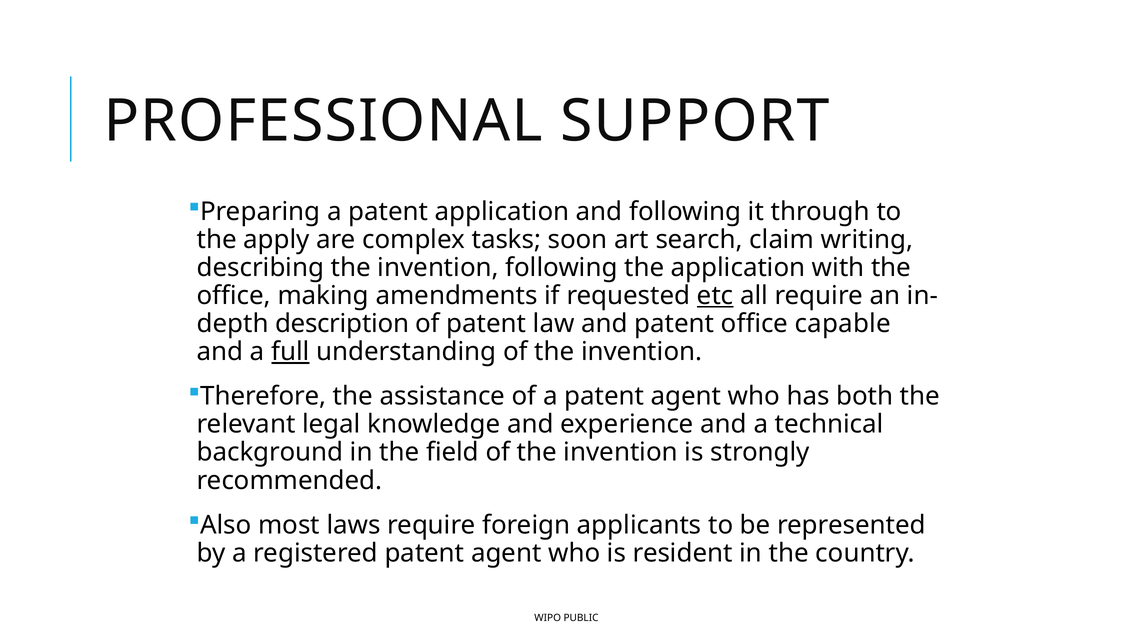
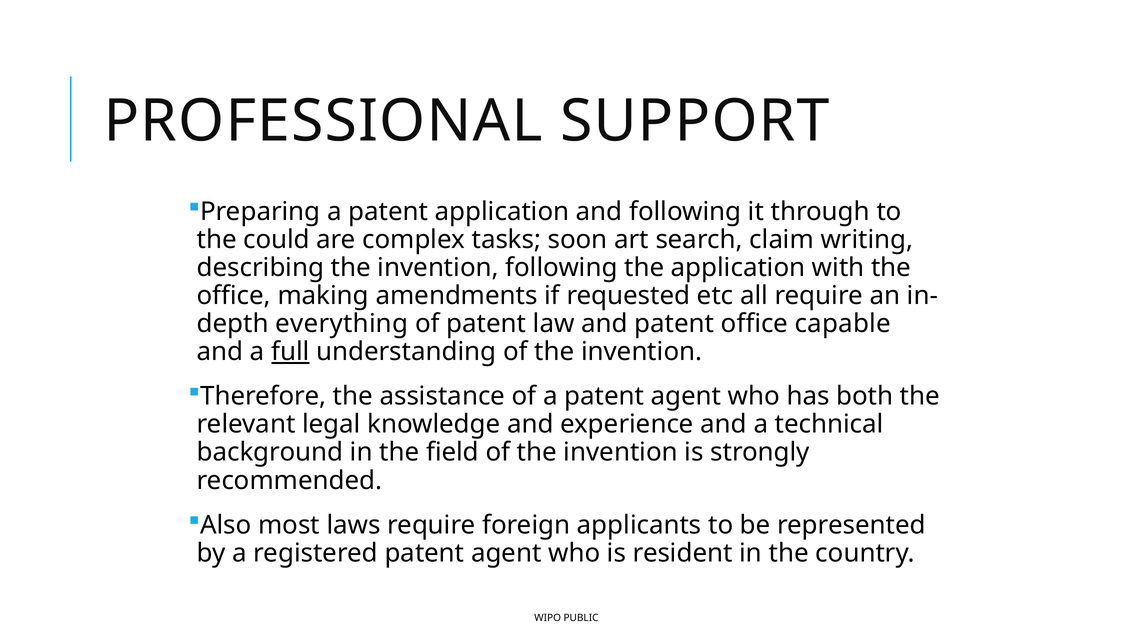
apply: apply -> could (277, 240)
etc underline: present -> none (715, 296)
description: description -> everything (342, 324)
